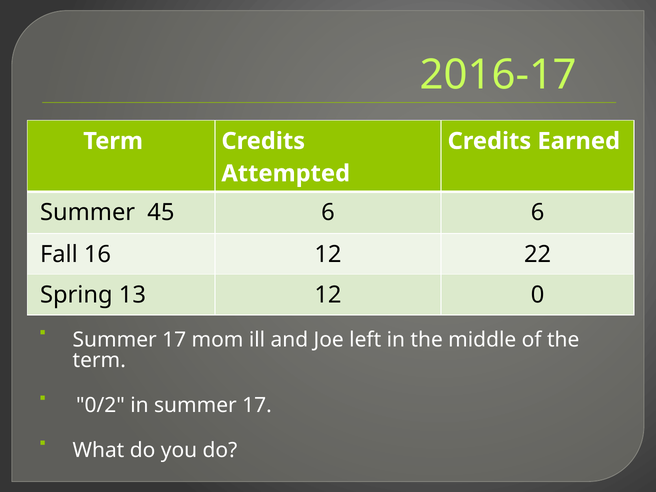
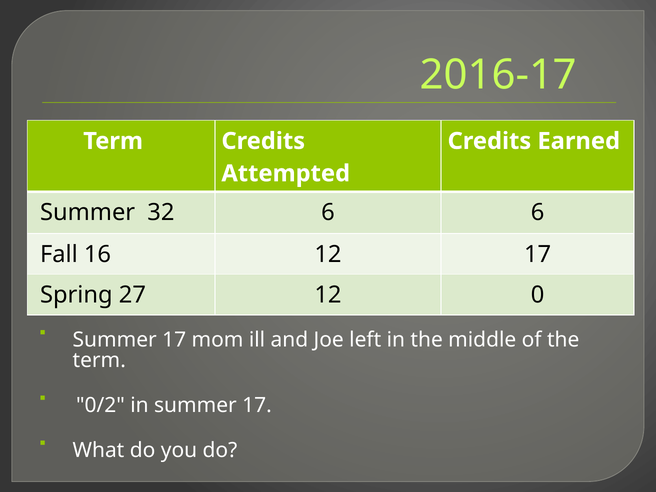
45: 45 -> 32 (161, 212)
12 22: 22 -> 17 (538, 254)
13: 13 -> 27 (132, 295)
